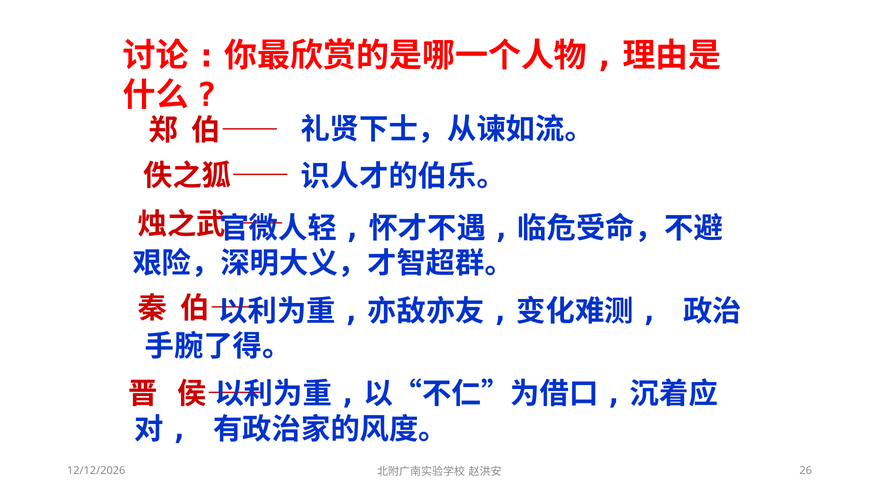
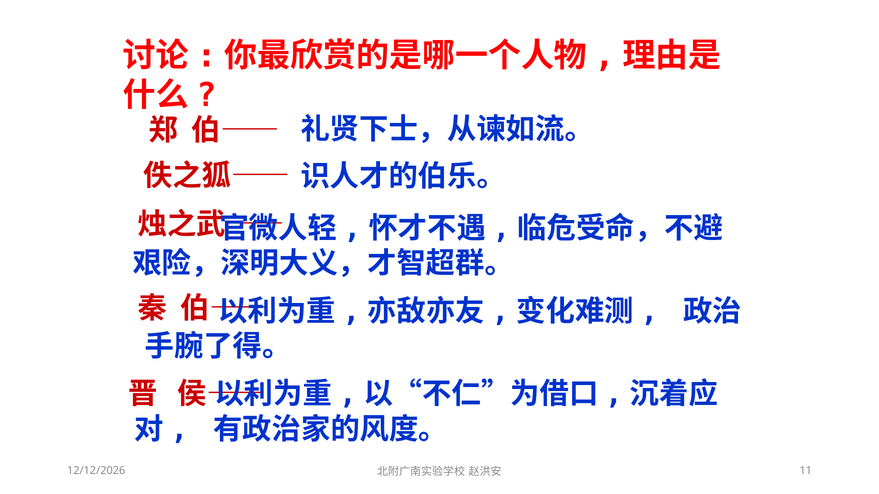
26: 26 -> 11 (806, 471)
